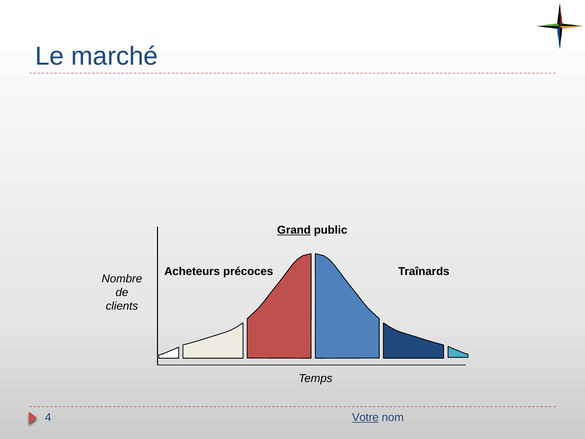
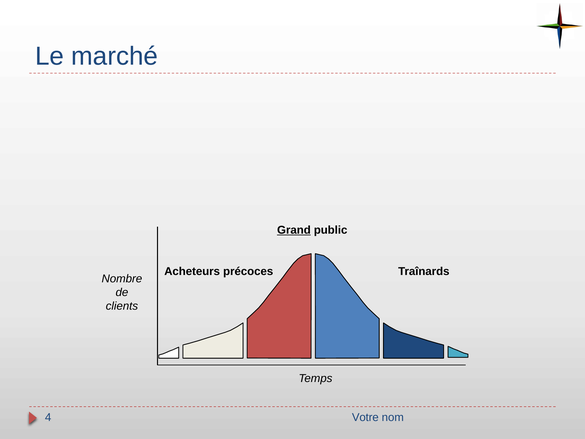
Votre underline: present -> none (365, 417)
